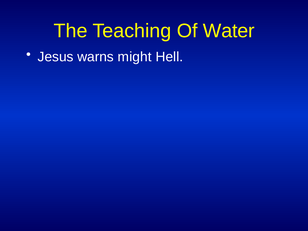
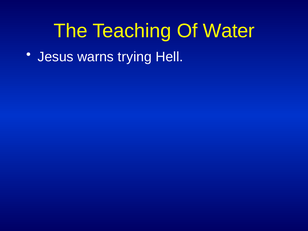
might: might -> trying (135, 57)
